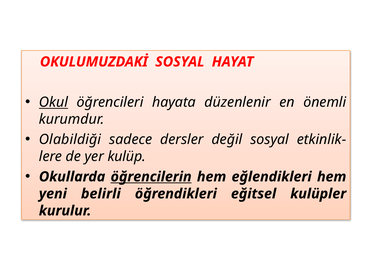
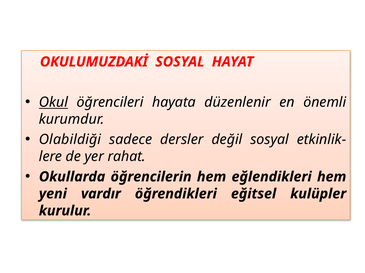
kulüp: kulüp -> rahat (127, 157)
öğrencilerin underline: present -> none (151, 177)
belirli: belirli -> vardır (101, 194)
